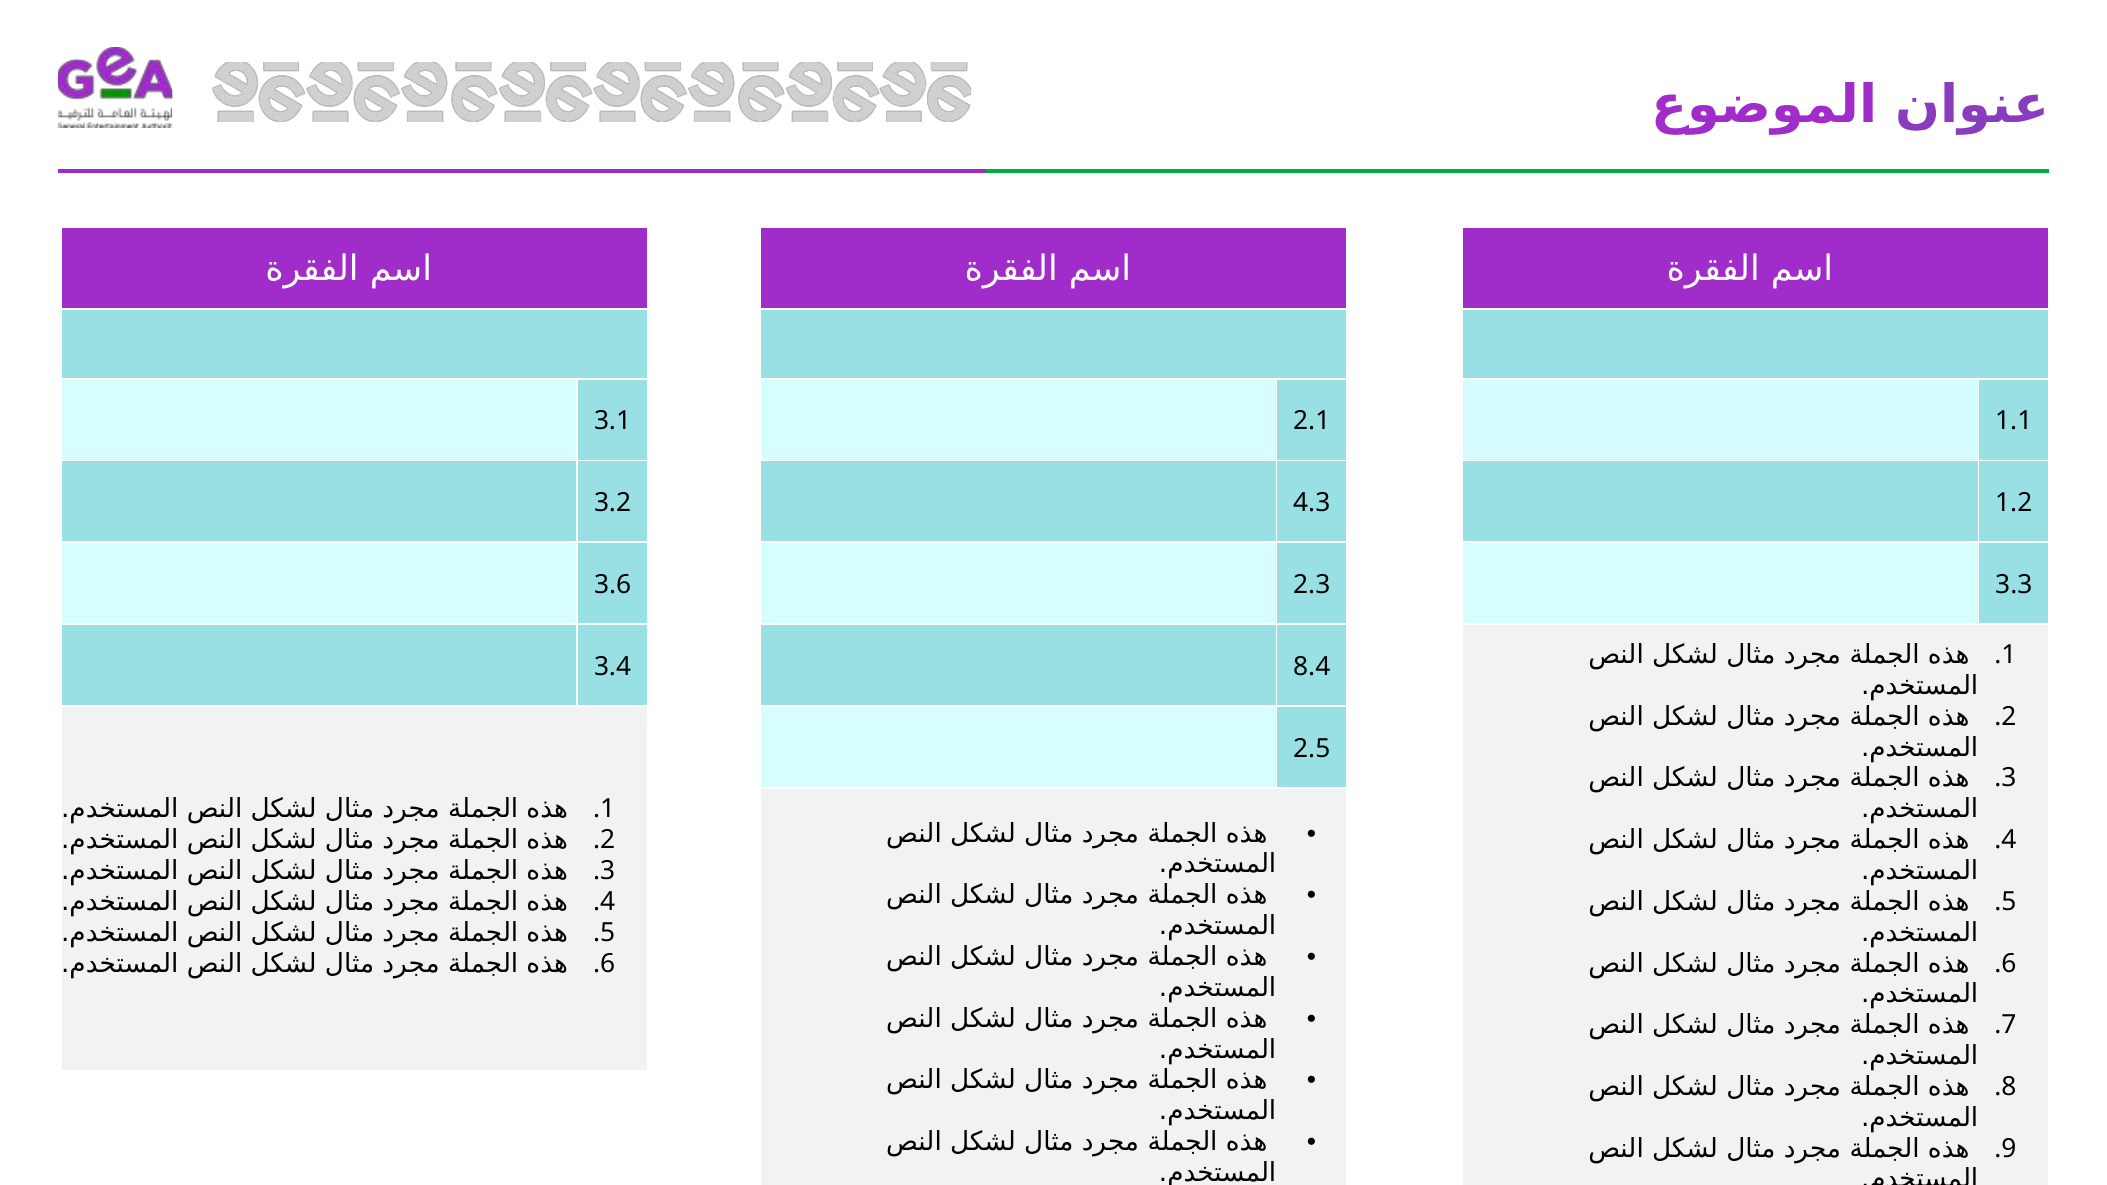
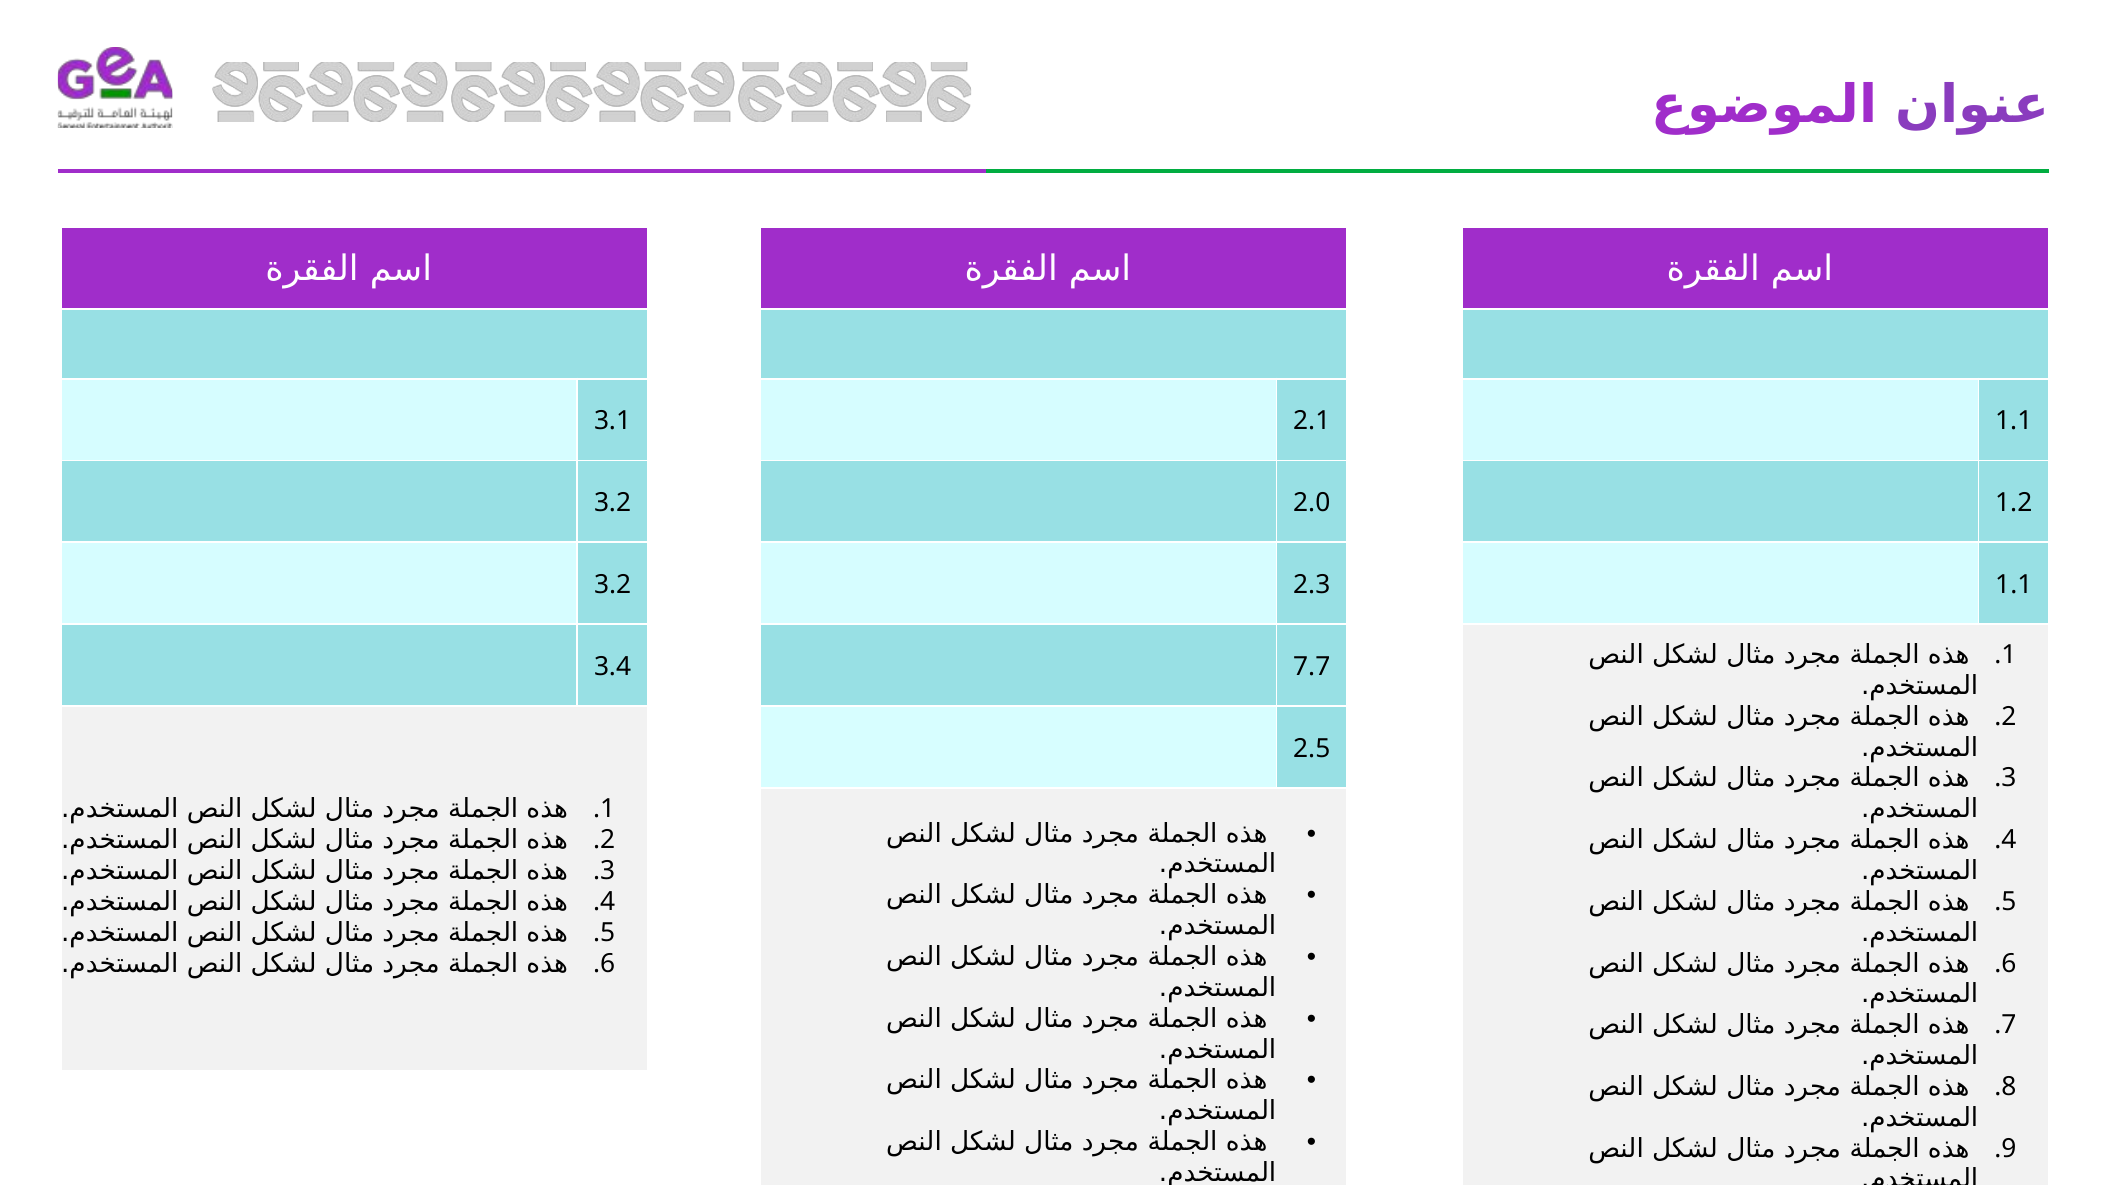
4.3: 4.3 -> 2.0 (1312, 503)
3.6: 3.6 -> 3.2 (613, 585)
3.3: 3.3 -> 1.1 (2014, 585)
8.4: 8.4 -> 7.7 (1312, 667)
